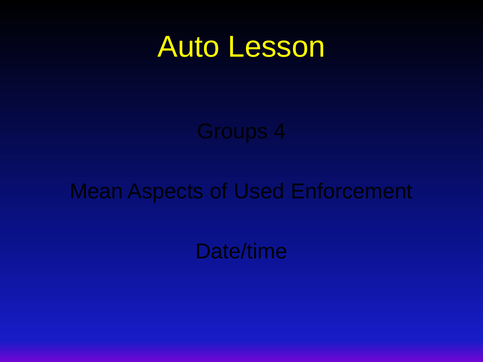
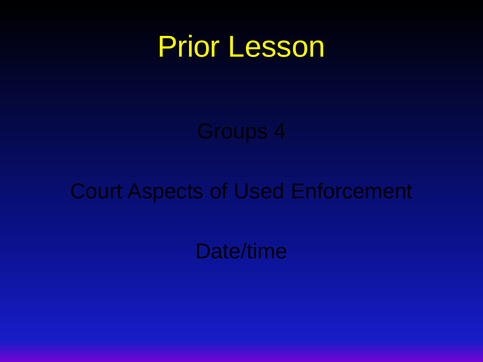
Auto: Auto -> Prior (189, 47)
Mean: Mean -> Court (96, 192)
